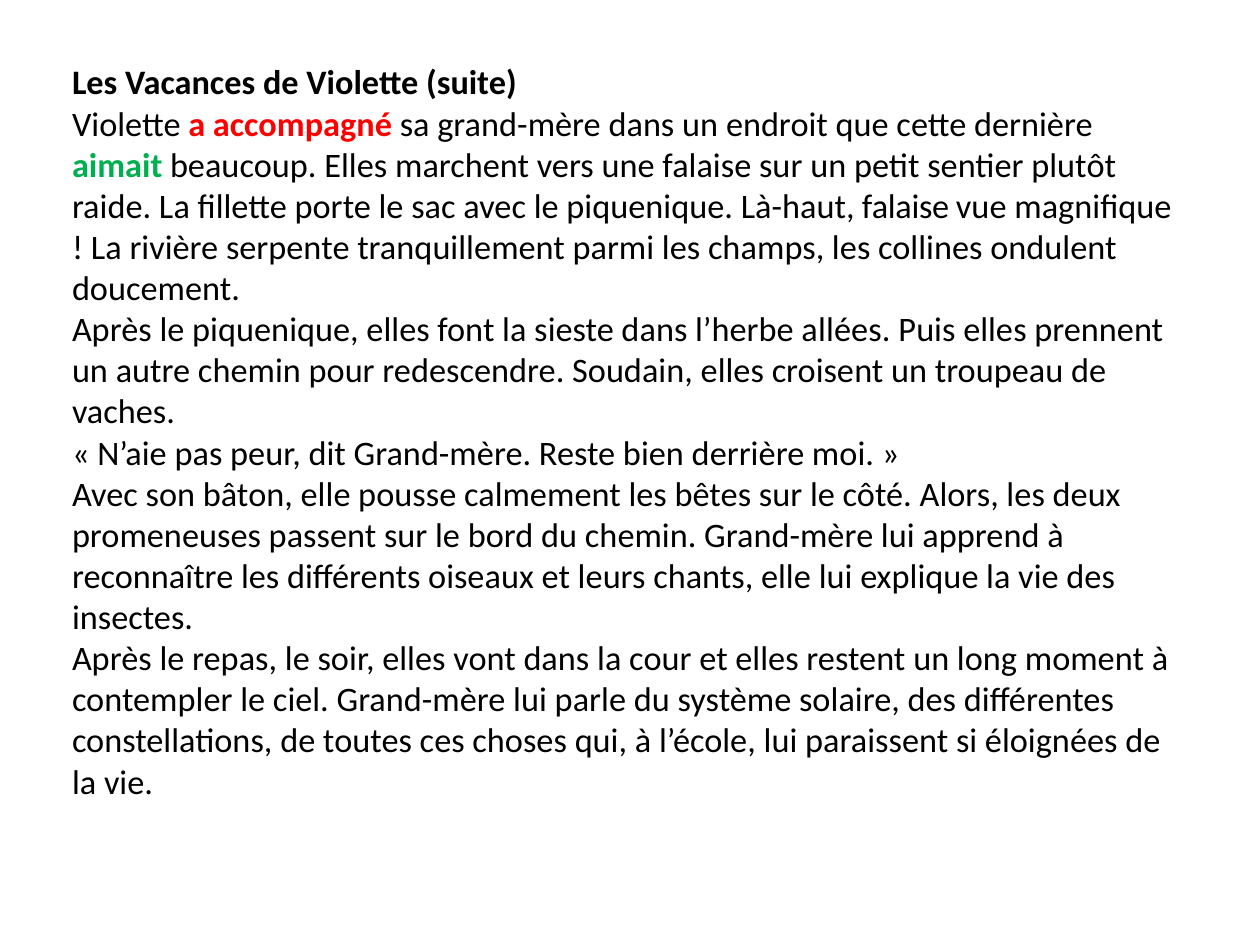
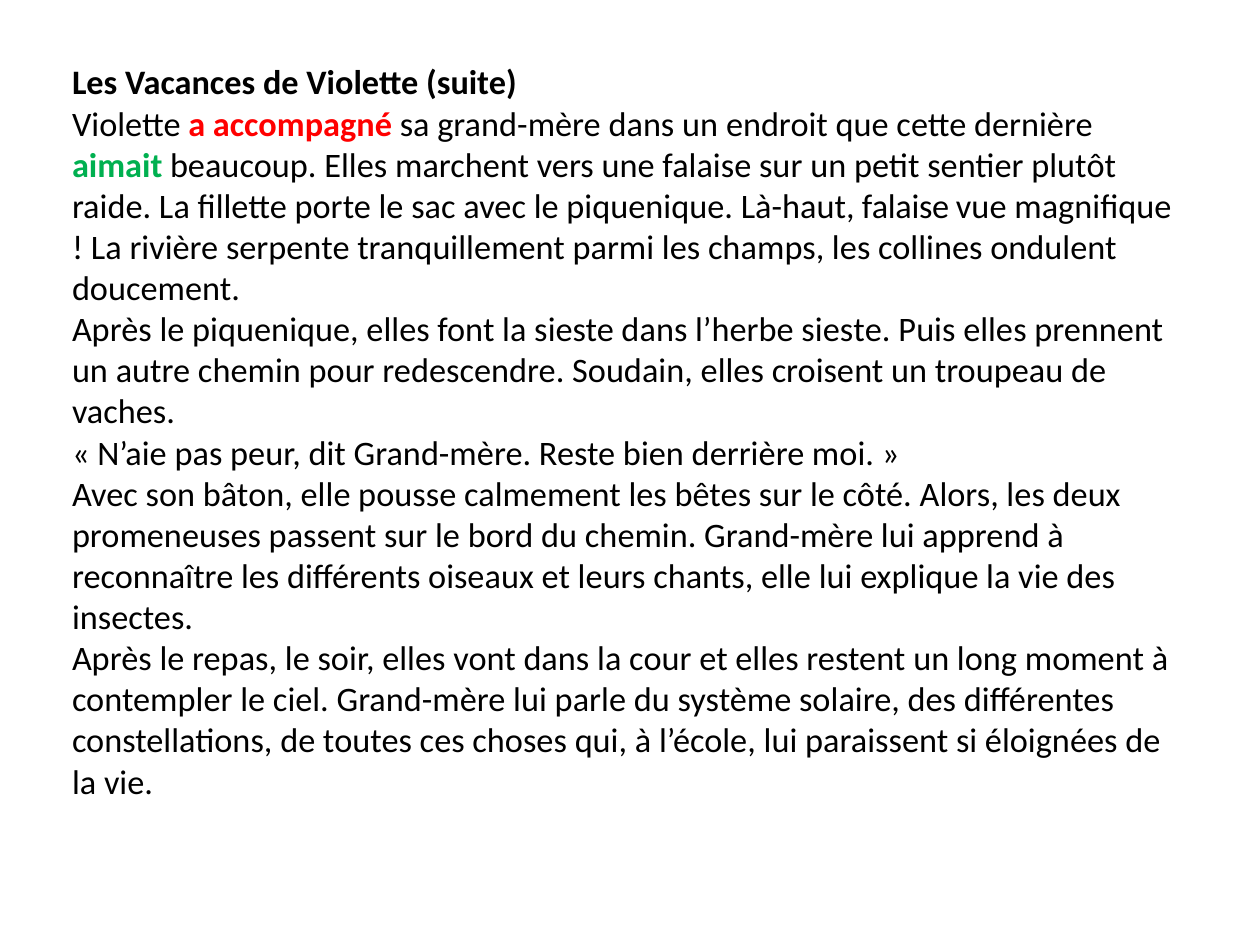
l’herbe allées: allées -> sieste (846, 330)
